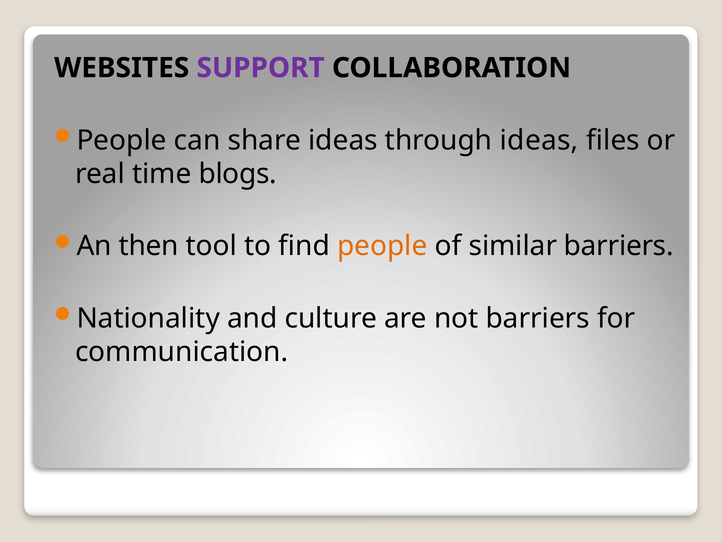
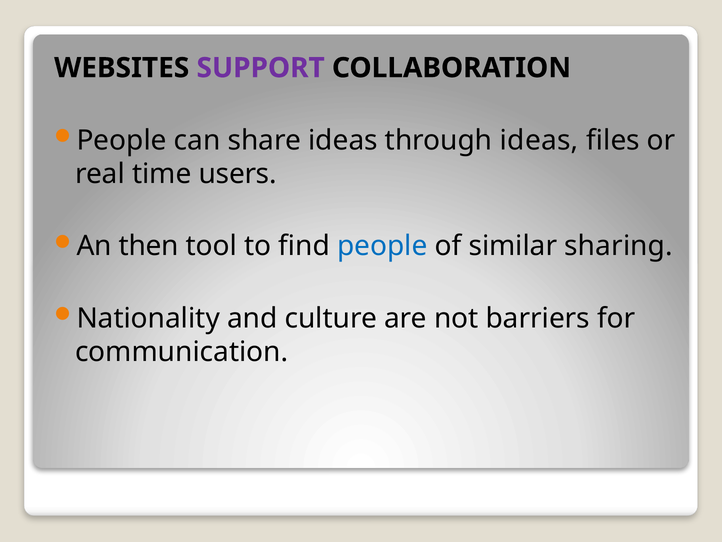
blogs: blogs -> users (238, 174)
people colour: orange -> blue (382, 246)
similar barriers: barriers -> sharing (619, 246)
